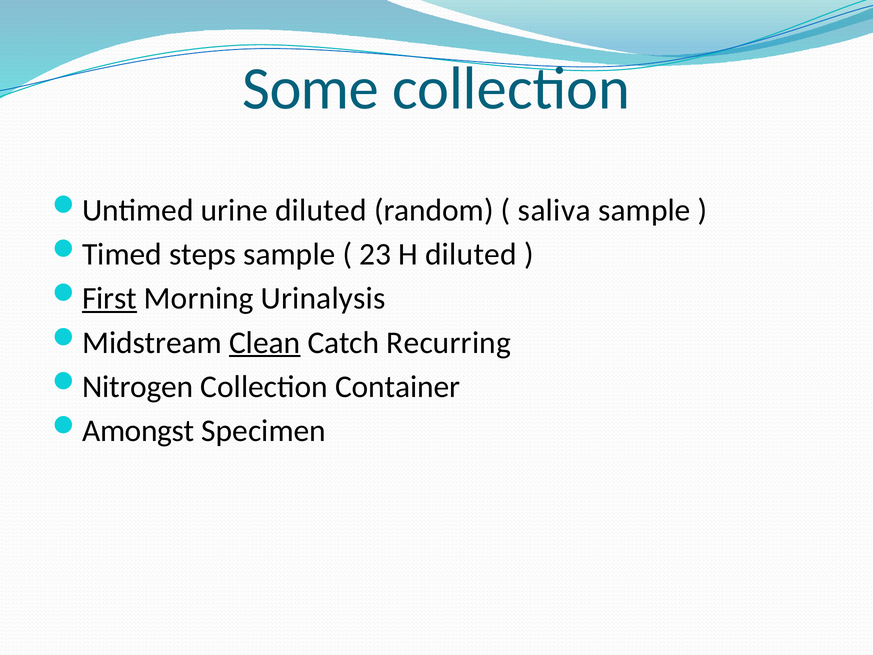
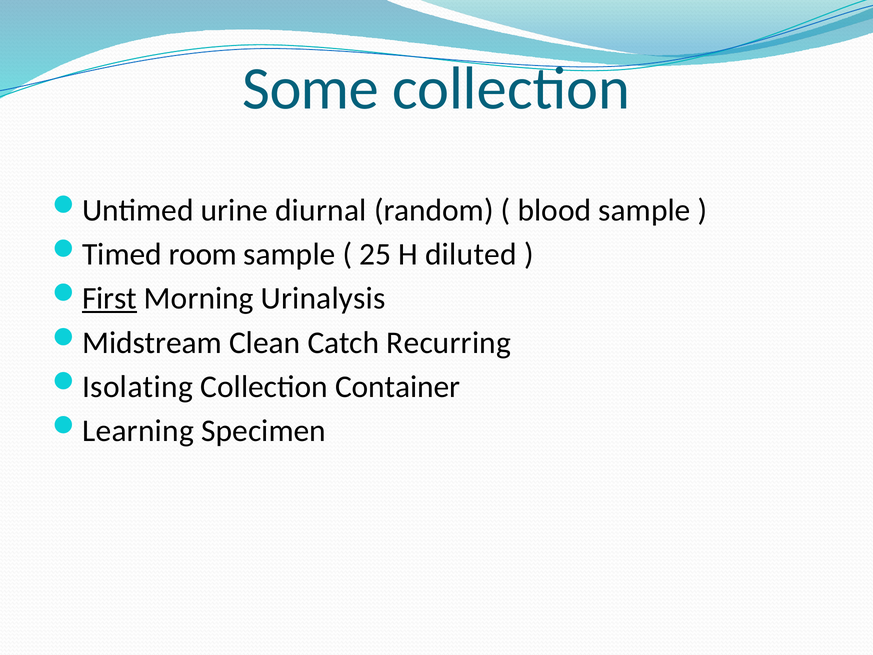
urine diluted: diluted -> diurnal (321, 210)
saliva: saliva -> blood (554, 210)
steps: steps -> room (203, 254)
23: 23 -> 25 (375, 254)
Clean underline: present -> none (265, 342)
Nitrogen: Nitrogen -> Isolating (138, 387)
Amongst: Amongst -> Learning (138, 431)
